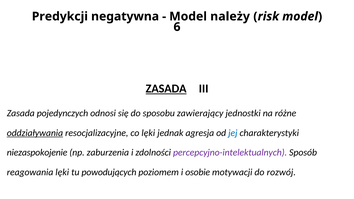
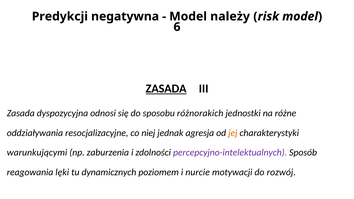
pojedynczych: pojedynczych -> dyspozycyjna (62, 113)
zawierający: zawierający -> różnorakich (200, 113)
oddziaływania underline: present -> none (35, 133)
co lęki: lęki -> niej (148, 133)
jej colour: blue -> orange (233, 133)
niezaspokojenie: niezaspokojenie -> warunkującymi (37, 153)
powodujących: powodujących -> dynamicznych (109, 172)
osobie: osobie -> nurcie (198, 172)
